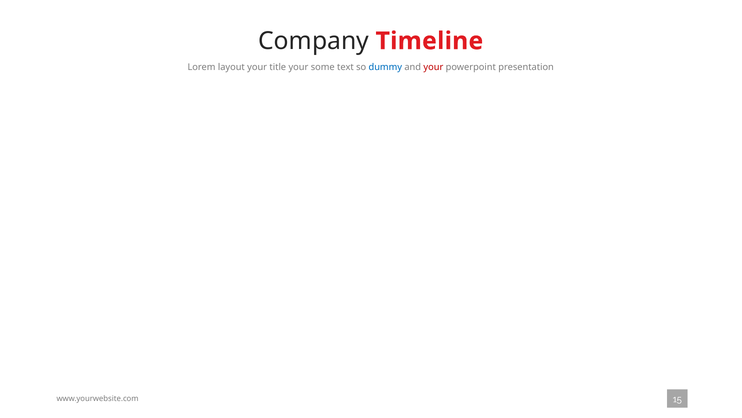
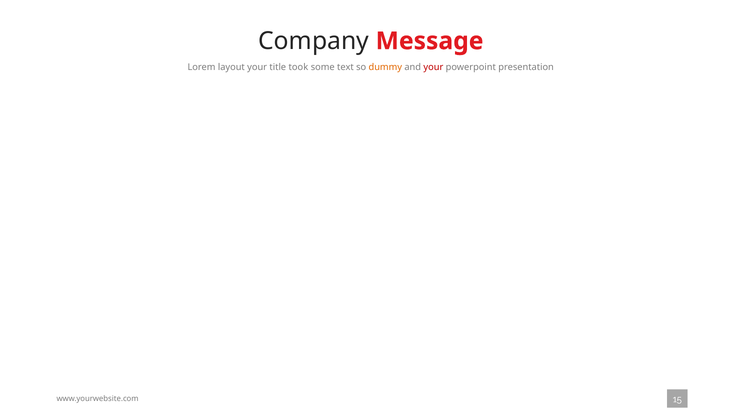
Timeline: Timeline -> Message (430, 41)
title your: your -> took (298, 67)
dummy colour: blue -> orange (385, 67)
